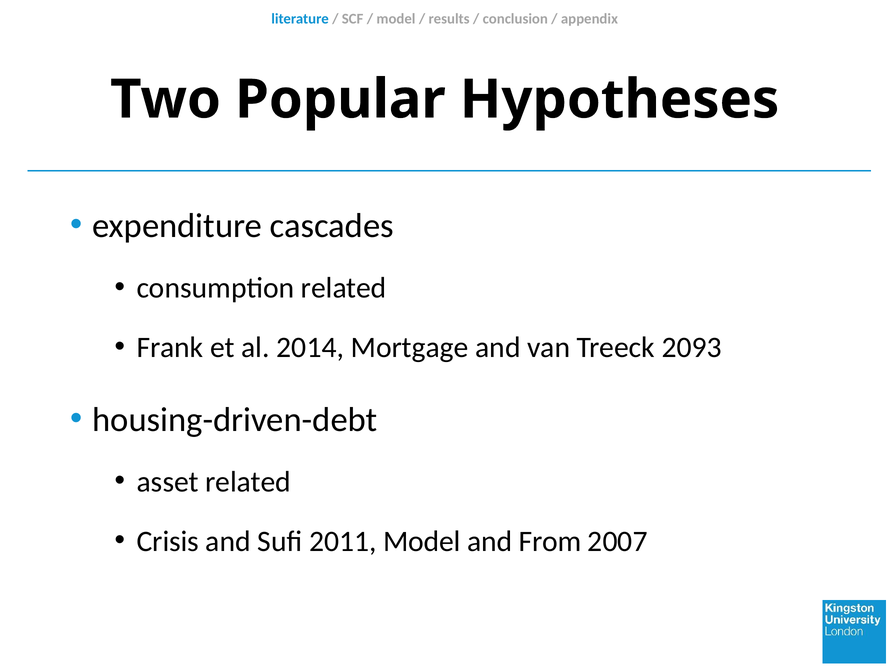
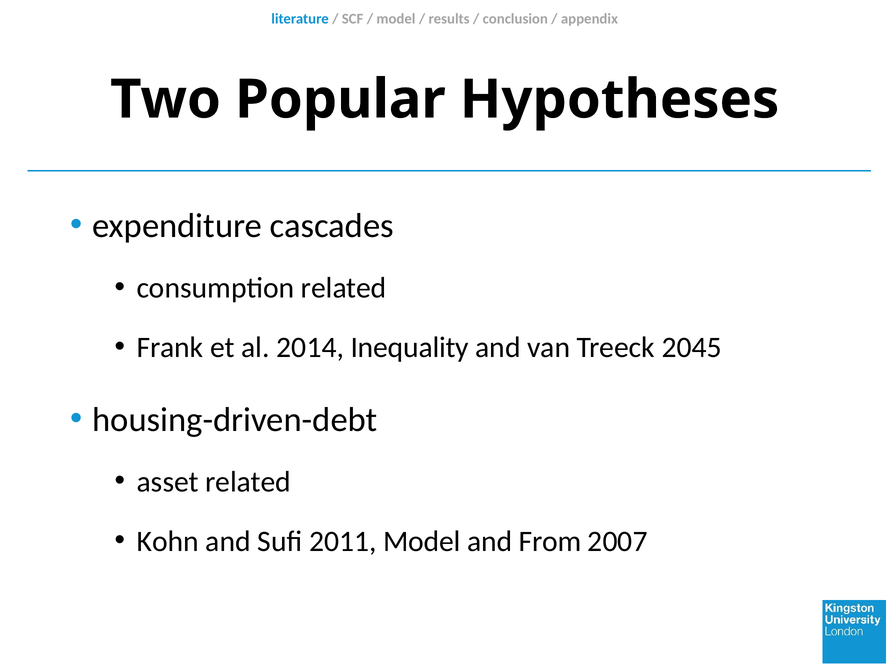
Mortgage: Mortgage -> Inequality (410, 348)
2093: 2093 -> 2045 (692, 348)
Crisis: Crisis -> Kohn (168, 542)
